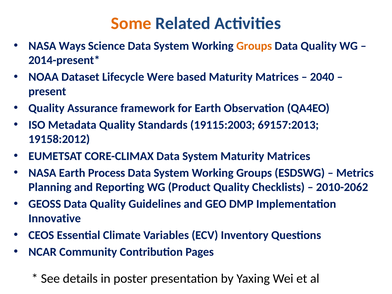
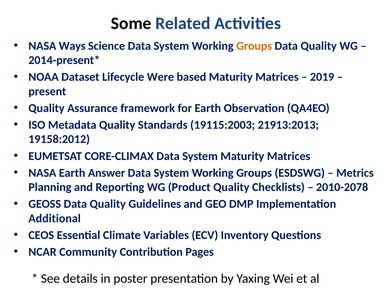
Some colour: orange -> black (131, 23)
2040: 2040 -> 2019 (322, 77)
69157:2013: 69157:2013 -> 21913:2013 (288, 125)
Process: Process -> Answer (107, 173)
2010-2062: 2010-2062 -> 2010-2078 (342, 187)
Innovative: Innovative -> Additional (55, 218)
